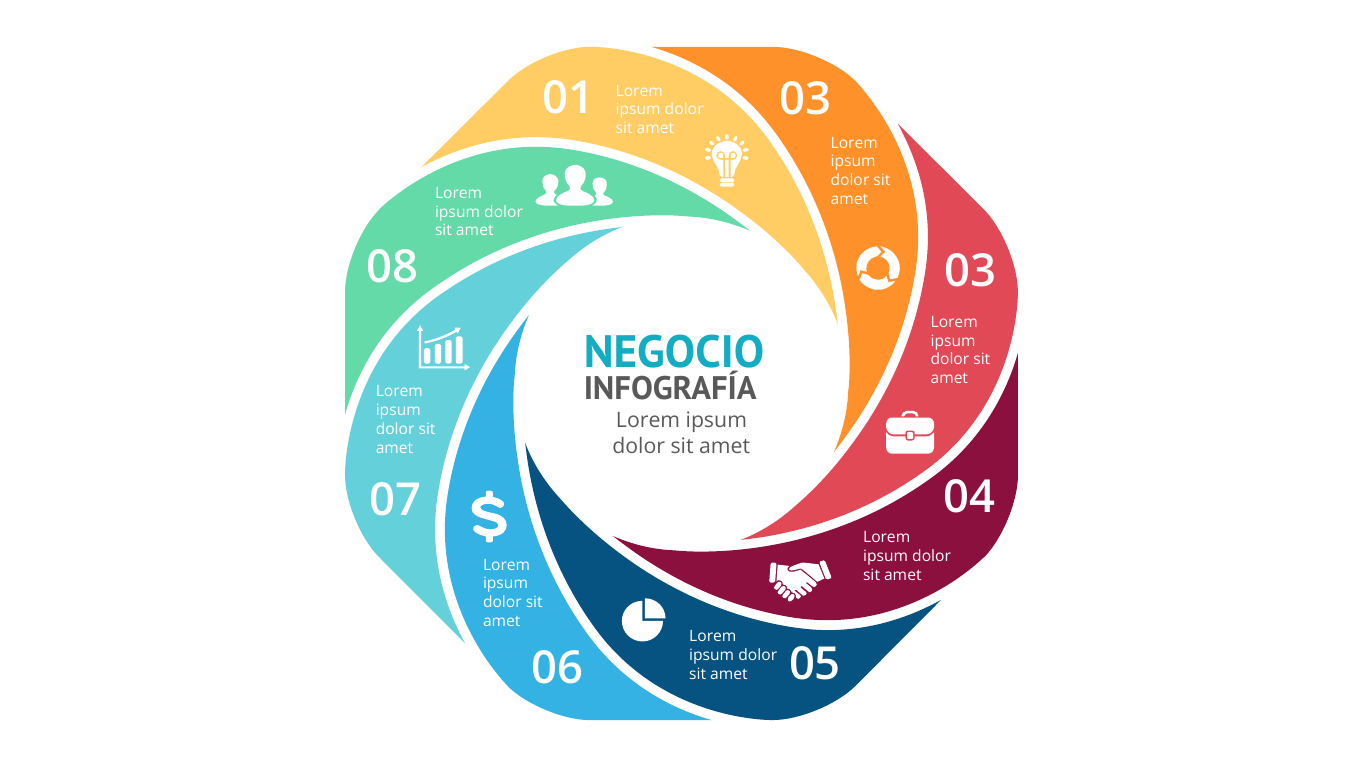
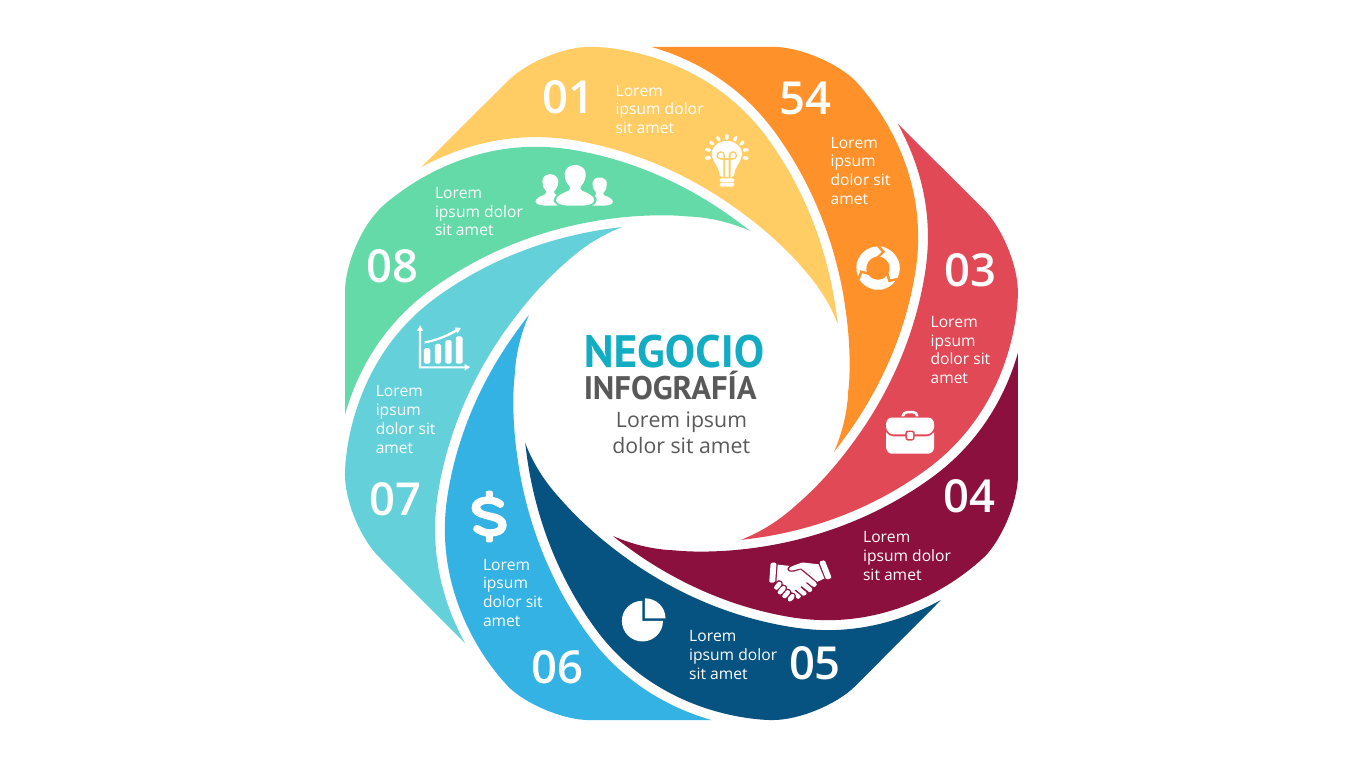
01 03: 03 -> 54 (805, 100)
